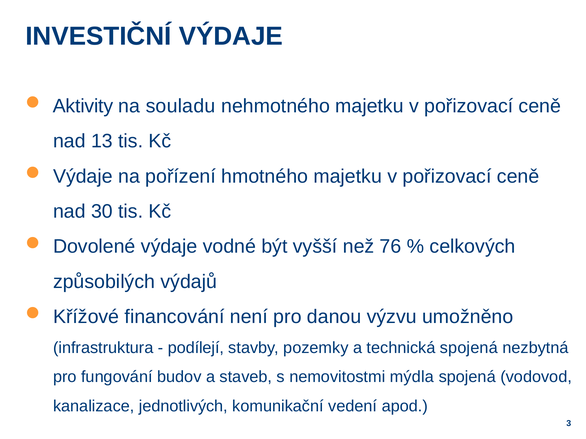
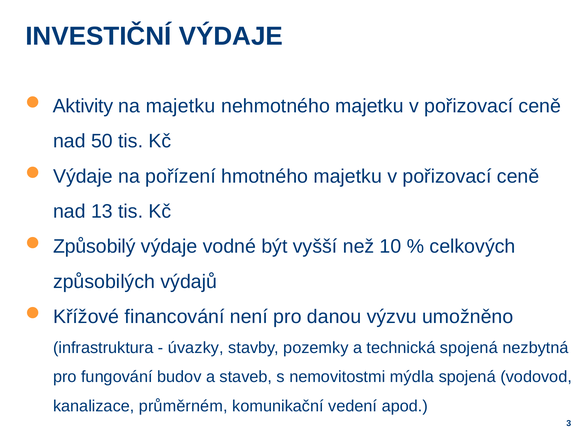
na souladu: souladu -> majetku (180, 106)
13: 13 -> 50 (102, 141)
30: 30 -> 13 (102, 212)
Dovolené: Dovolené -> Způsobilý (94, 247)
76: 76 -> 10 (391, 247)
podílejí: podílejí -> úvazky (196, 348)
jednotlivých: jednotlivých -> průměrném (183, 407)
